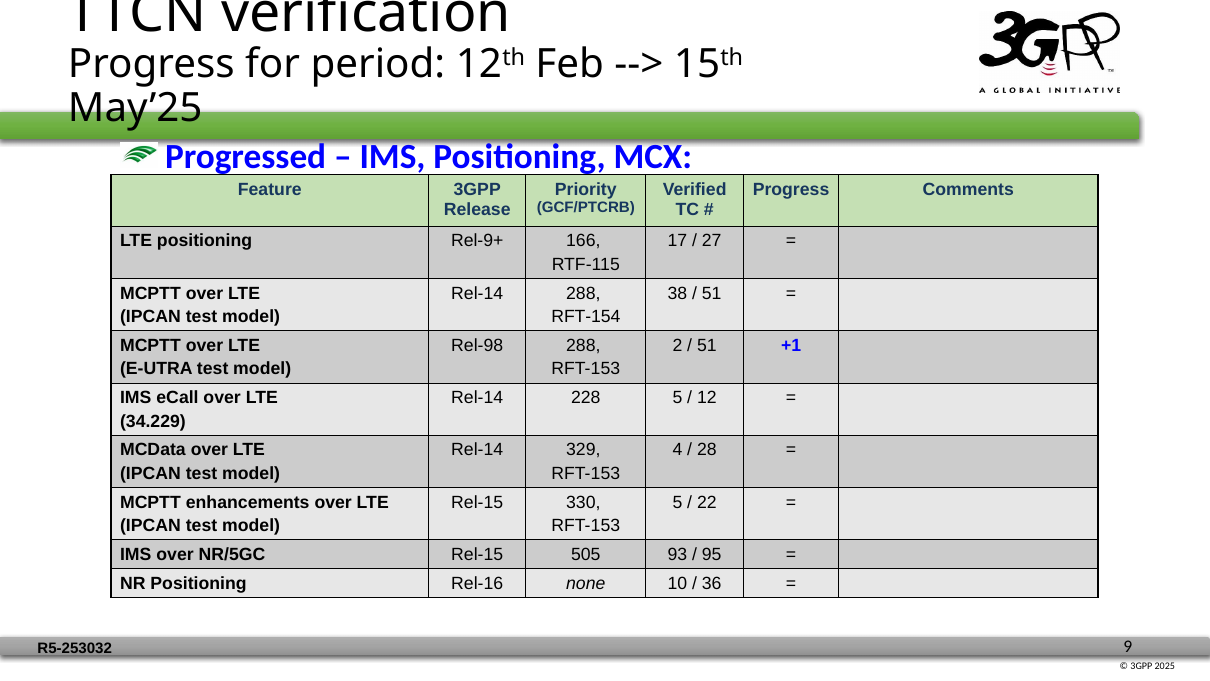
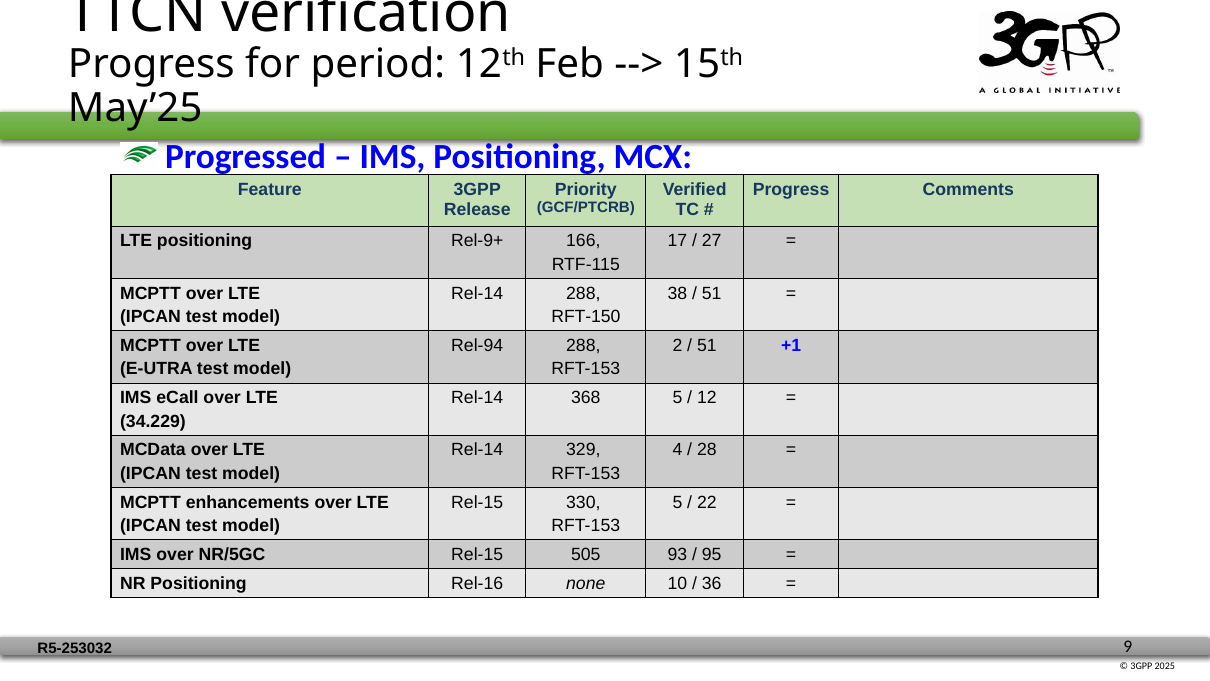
RFT-154: RFT-154 -> RFT-150 (586, 317)
Rel-98: Rel-98 -> Rel-94 (477, 345)
228: 228 -> 368 (586, 398)
